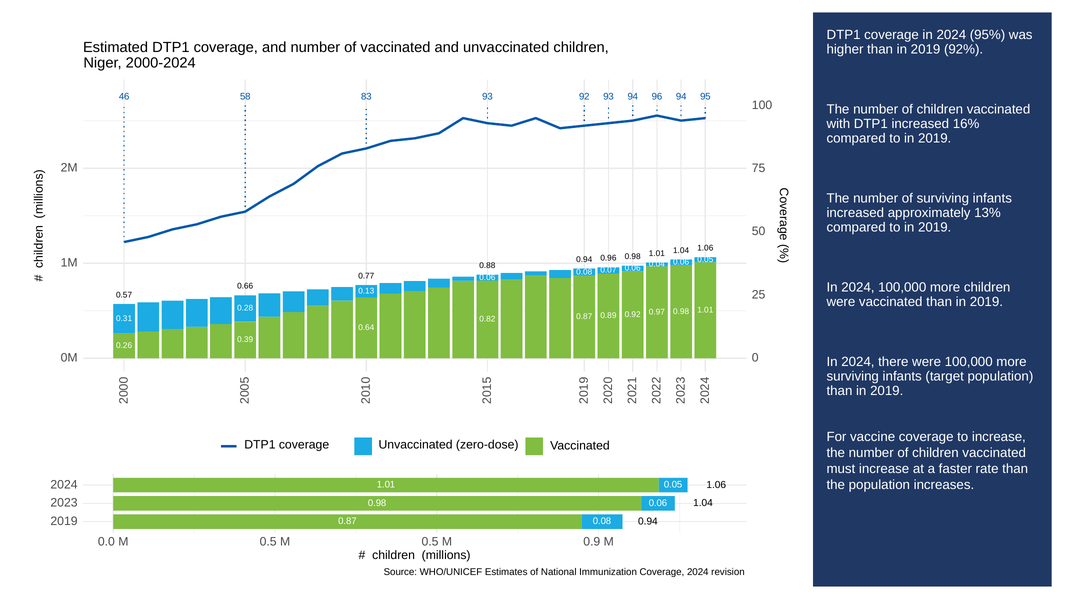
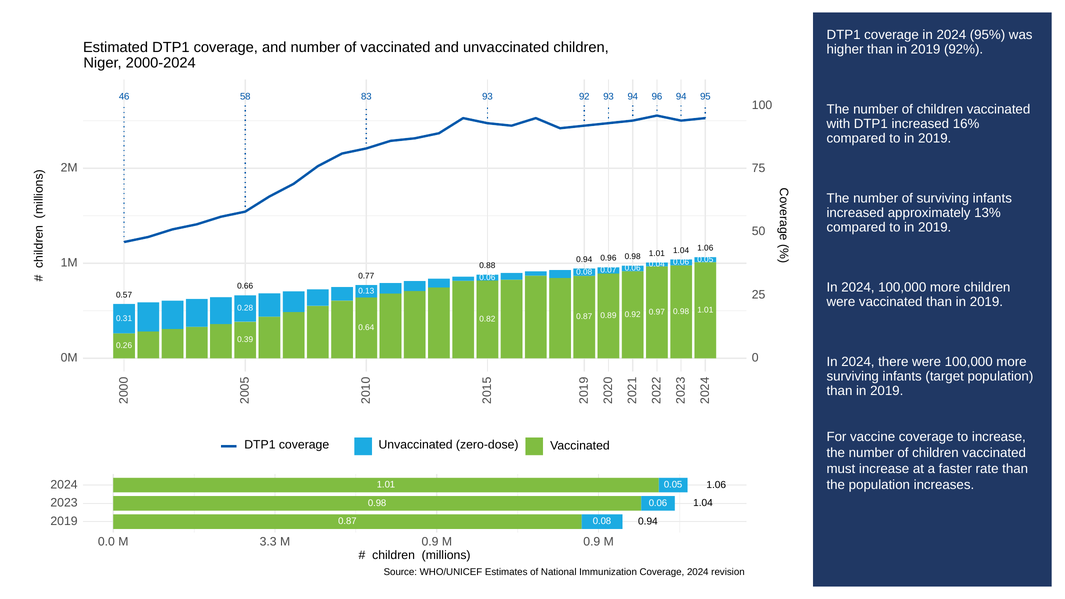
0.0 M 0.5: 0.5 -> 3.3 (268, 542)
0.5: 0.5 -> 0.9 (430, 542)
